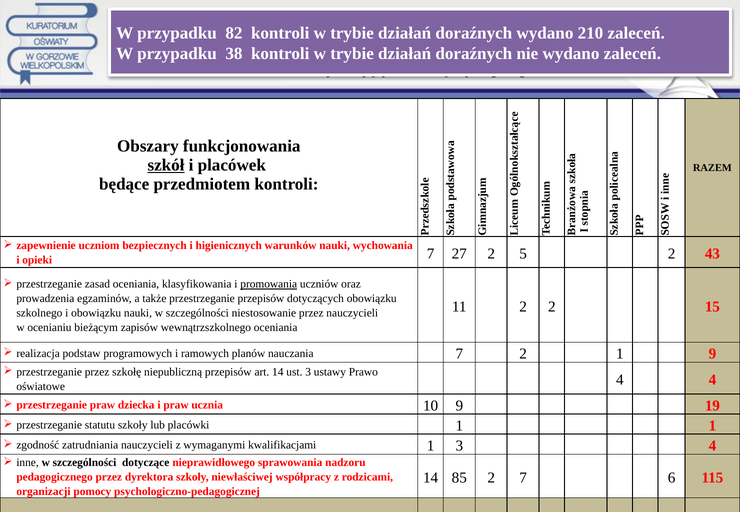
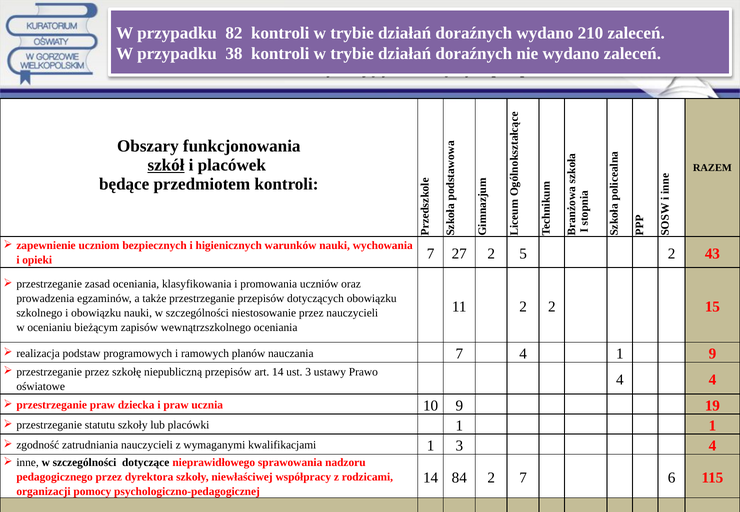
promowania underline: present -> none (269, 284)
7 2: 2 -> 4 (523, 354)
85: 85 -> 84 (459, 478)
